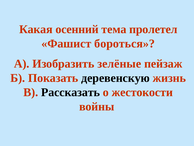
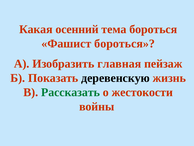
тема пролетел: пролетел -> бороться (153, 29)
зелёные: зелёные -> главная (119, 63)
Рассказать colour: black -> green (71, 92)
